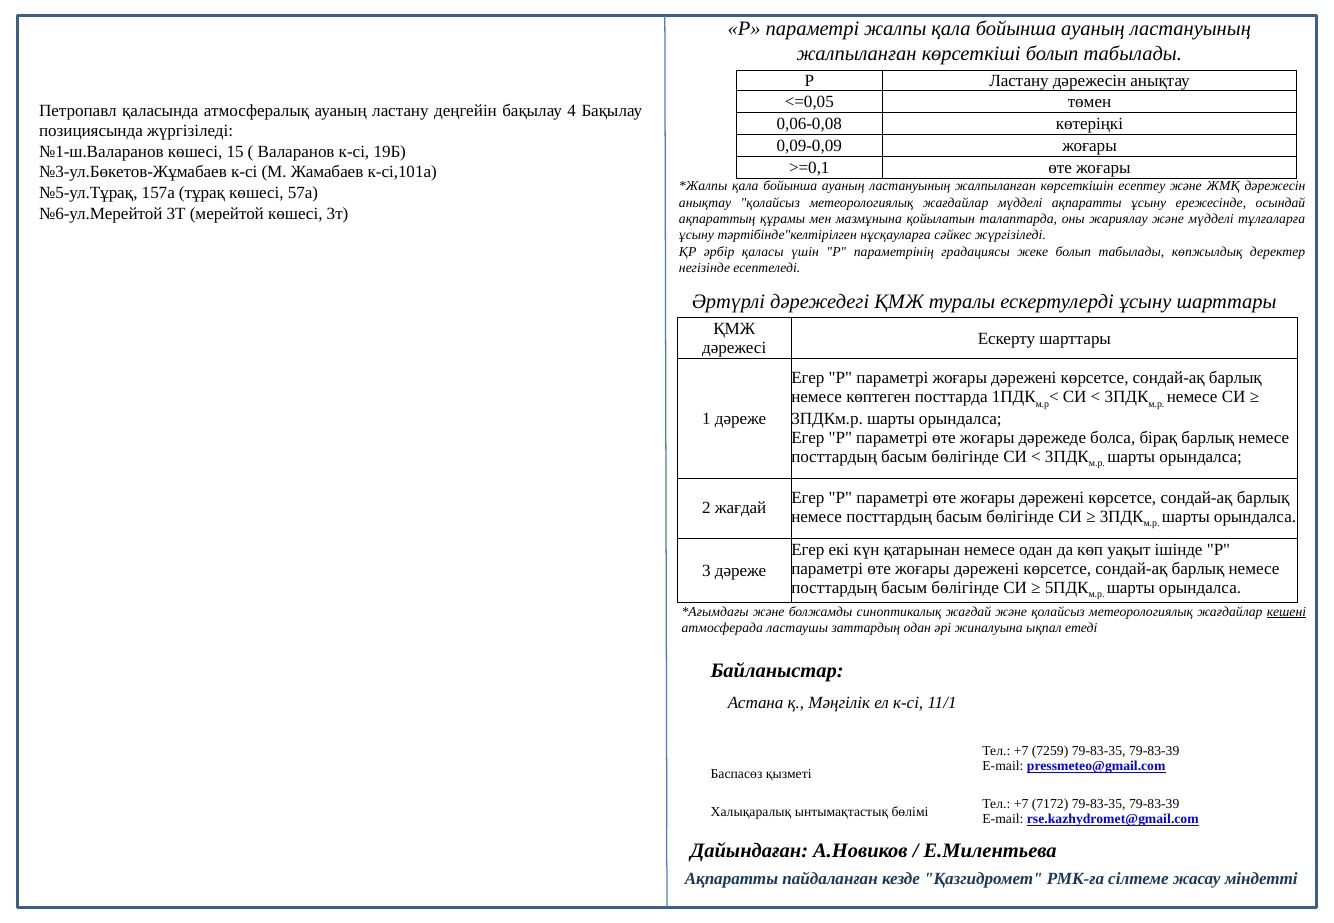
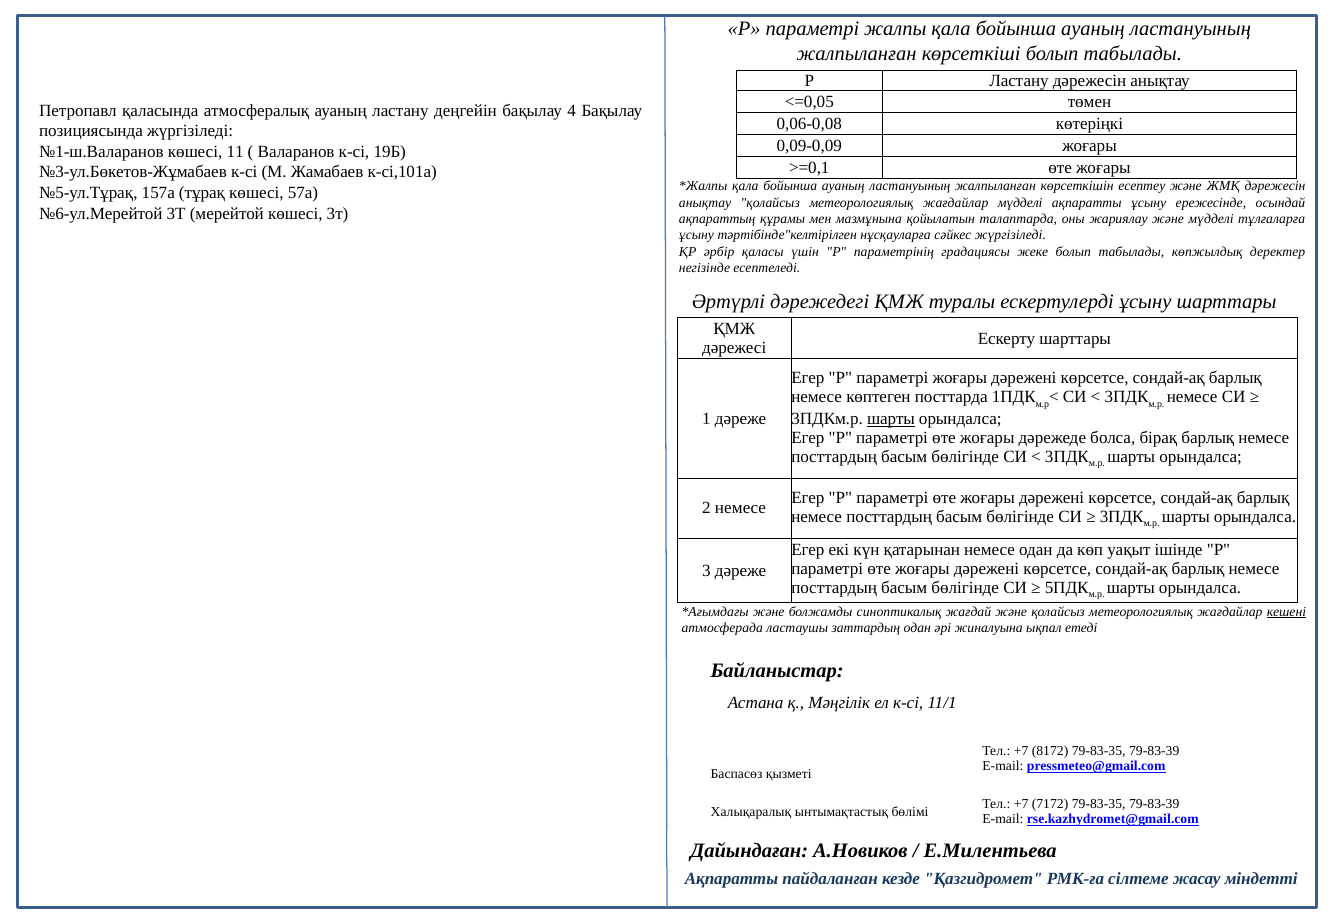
15: 15 -> 11 (235, 152)
шарты underline: none -> present (891, 419)
2 жағдай: жағдай -> немесе (740, 509)
7259: 7259 -> 8172 (1050, 751)
